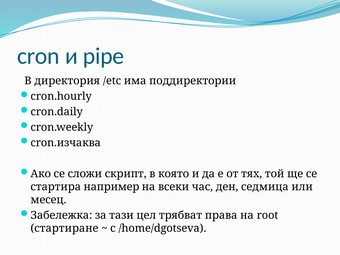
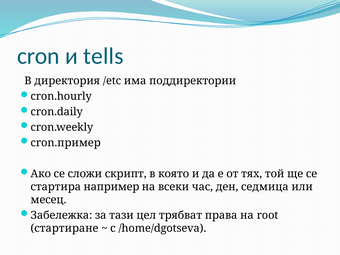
pipe: pipe -> tells (103, 56)
cron.изчаква: cron.изчаква -> cron.пример (66, 143)
